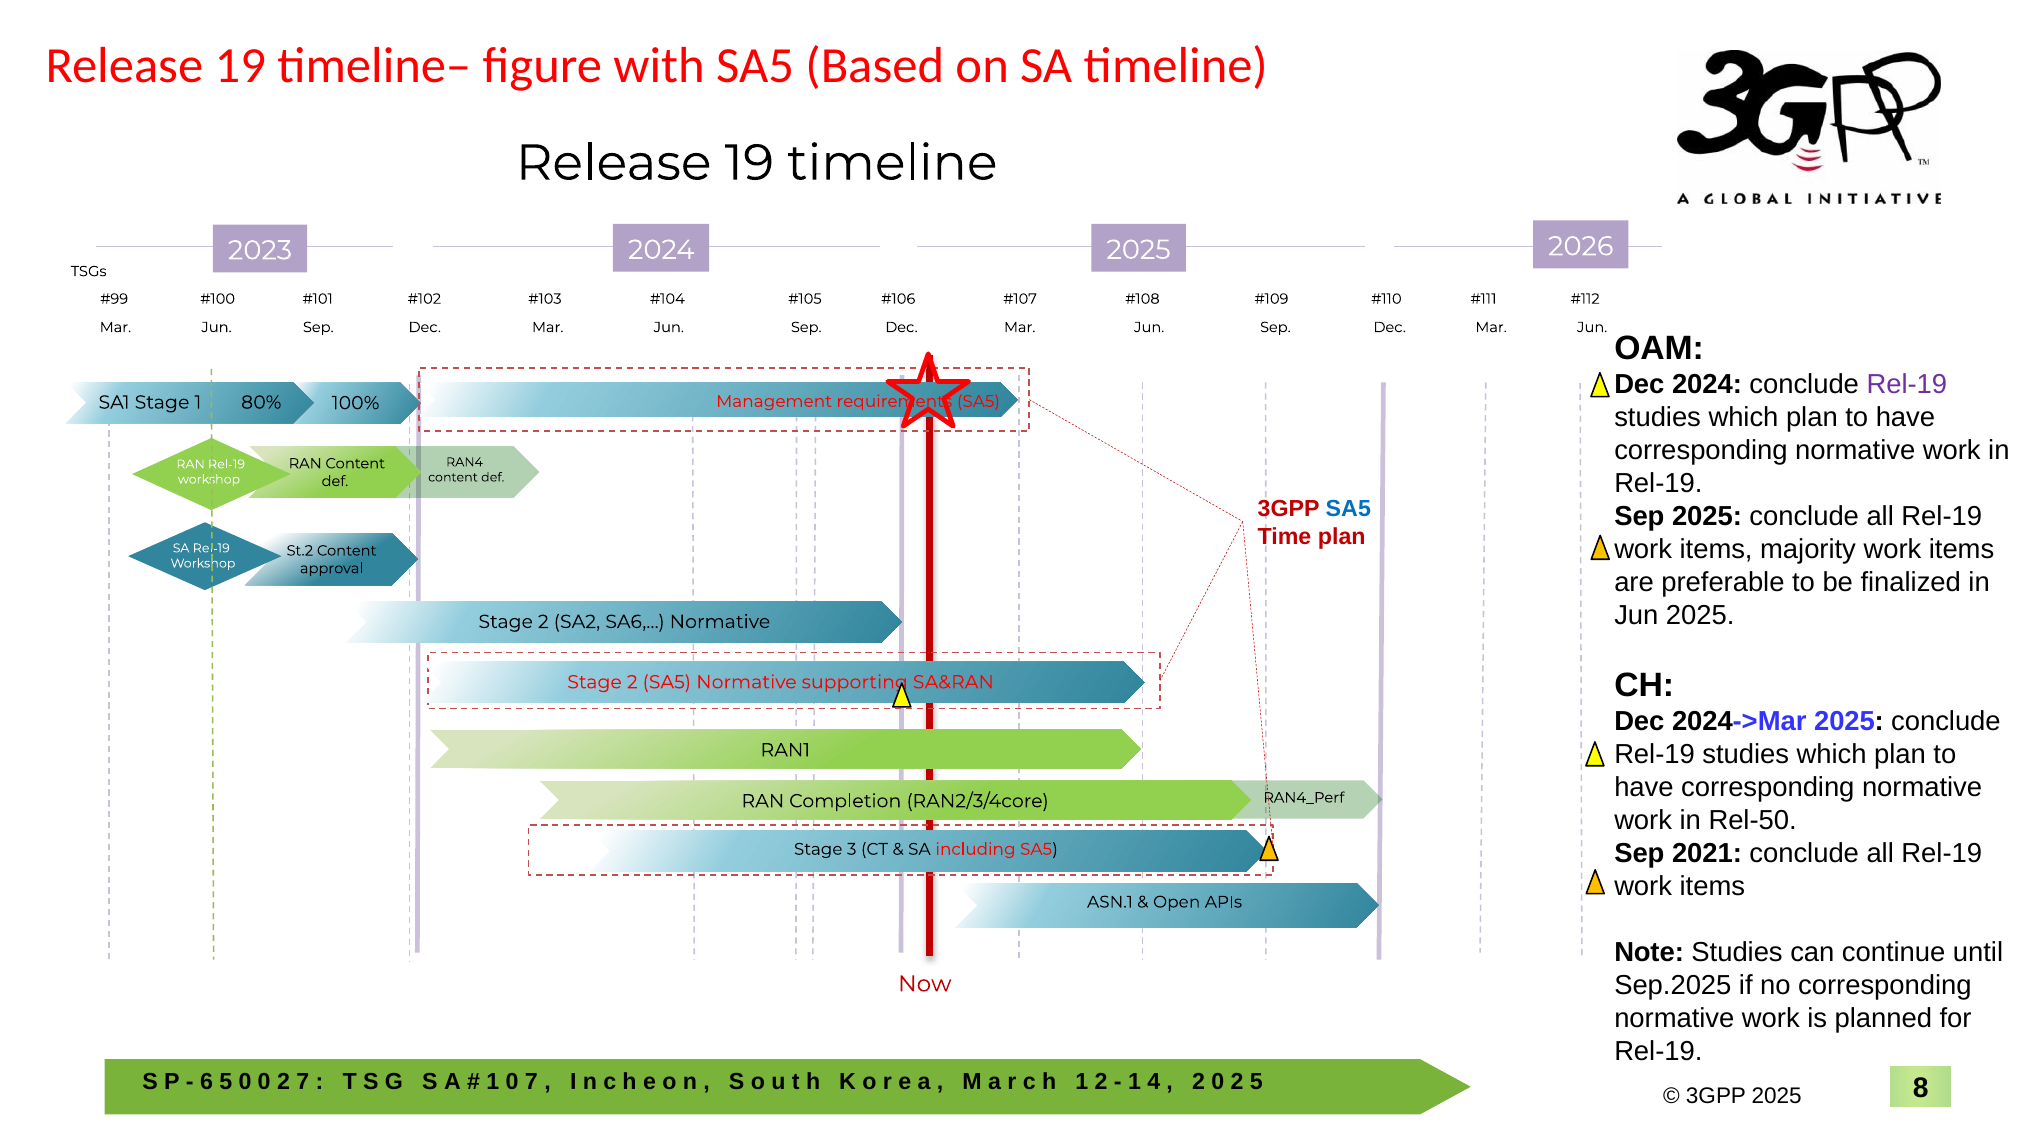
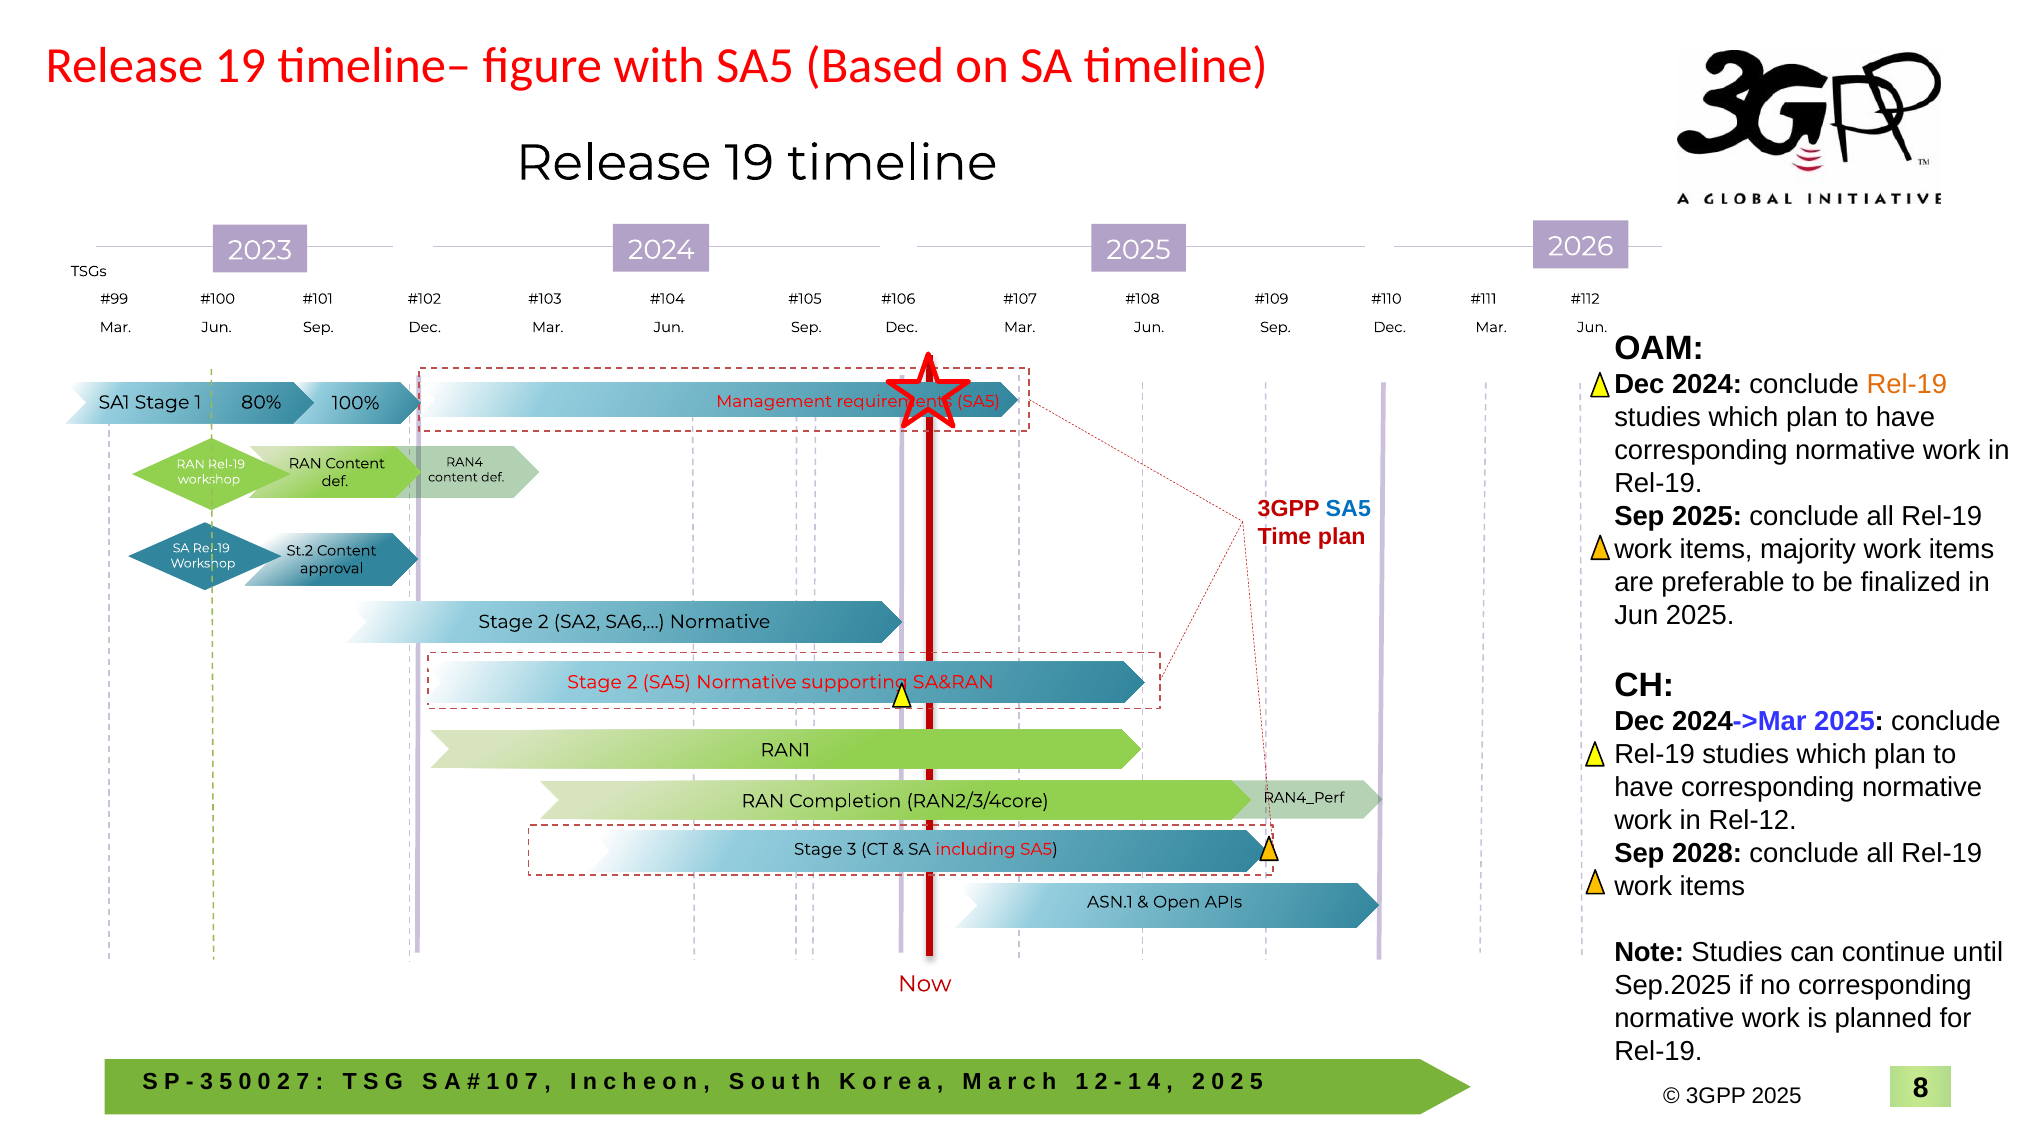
Rel-19 colour: purple -> orange (1907, 385)
Rel-50: Rel-50 -> Rel-12 (1753, 821)
2021: 2021 -> 2028 (1707, 854)
6: 6 -> 3 (206, 1082)
